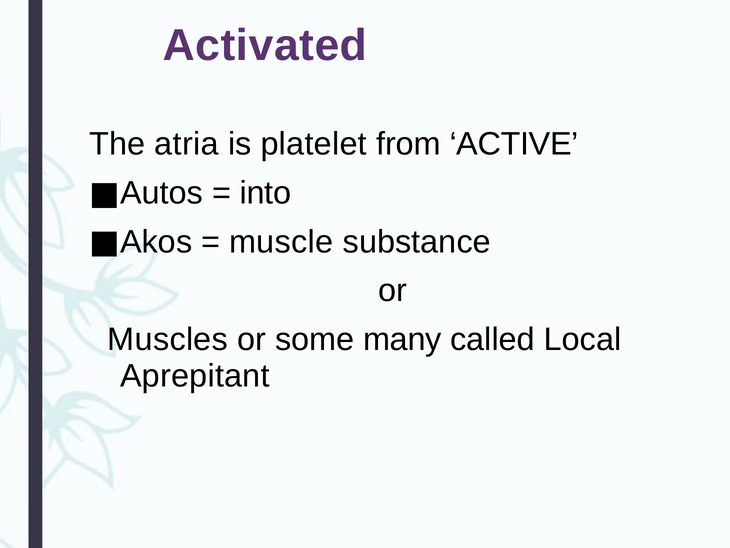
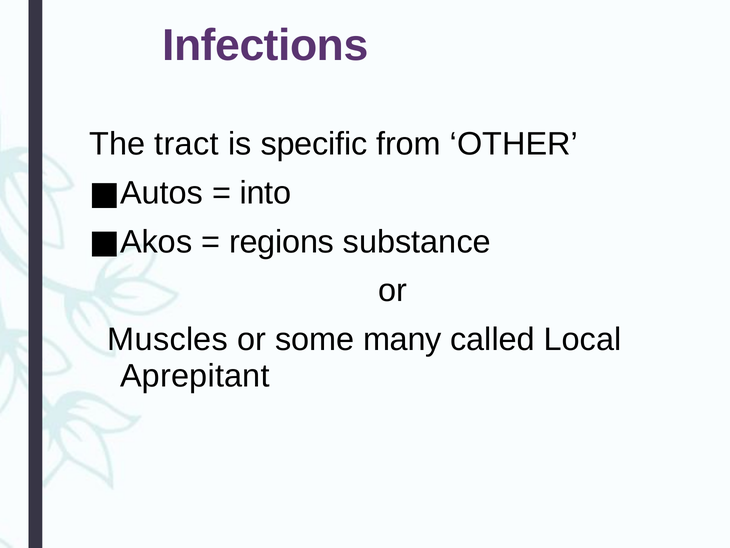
Activated: Activated -> Infections (265, 45)
atria: atria -> tract (187, 144)
platelet: platelet -> specific (314, 144)
ACTIVE: ACTIVE -> OTHER (514, 144)
muscle: muscle -> regions (282, 242)
